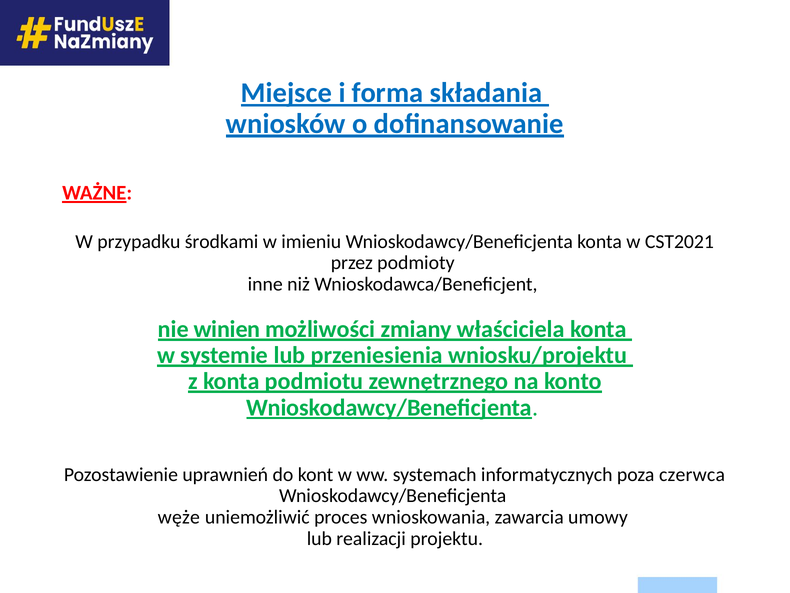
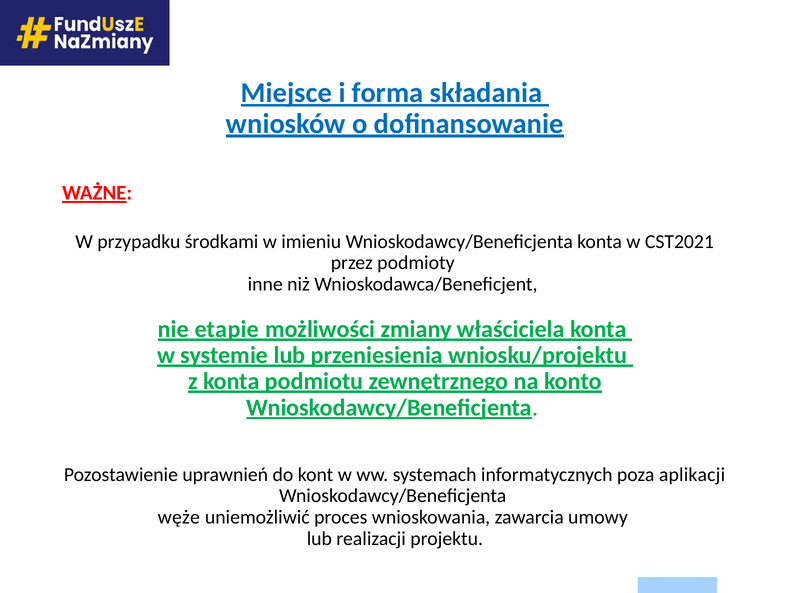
winien: winien -> etapie (227, 329)
czerwca: czerwca -> aplikacji (692, 474)
